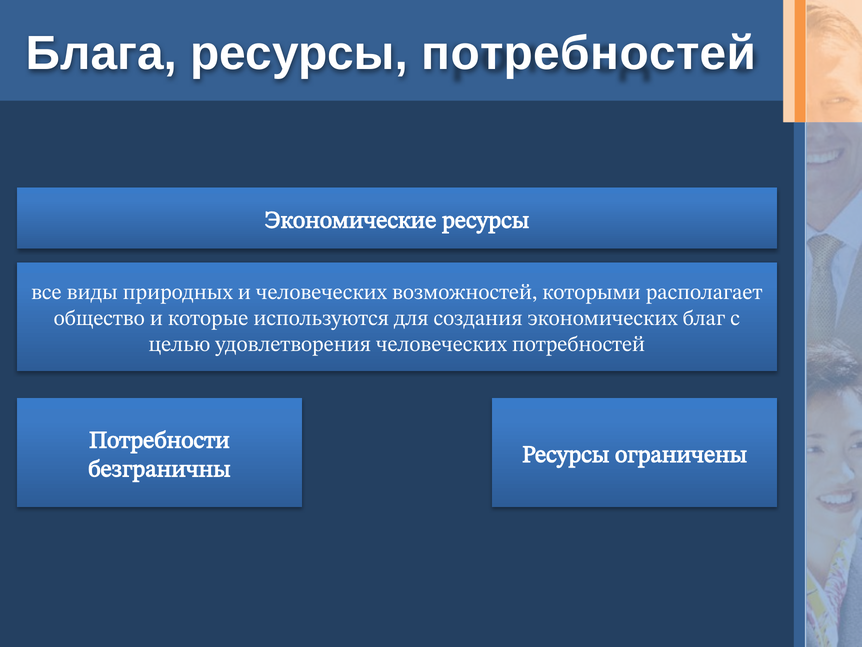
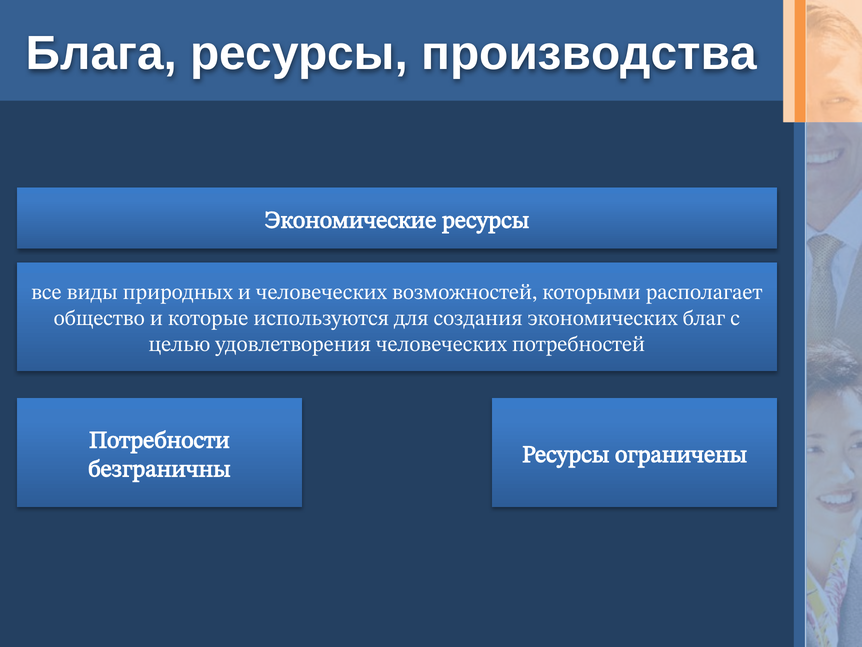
ресурсы потребностей: потребностей -> производства (589, 54)
